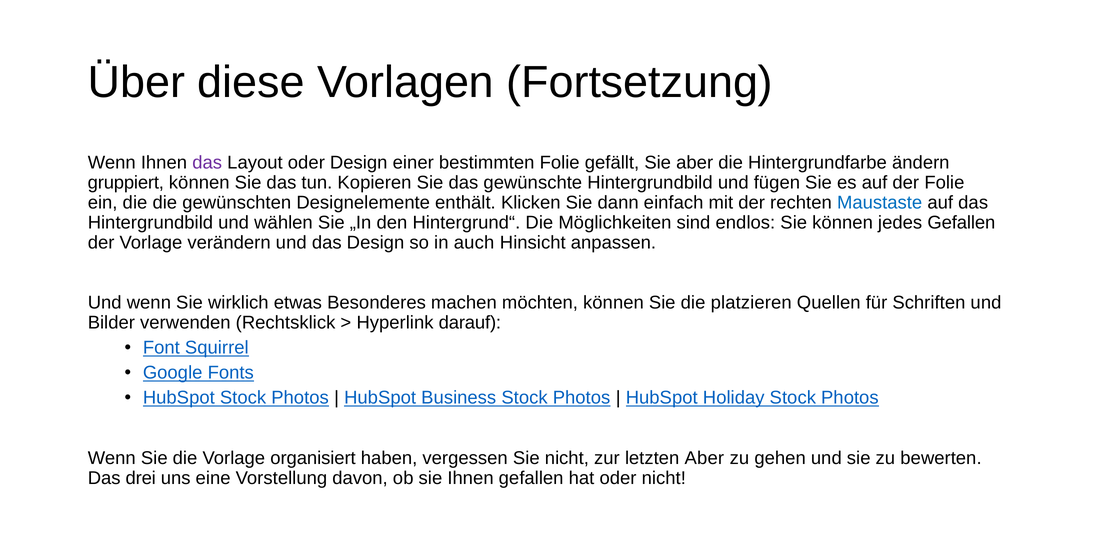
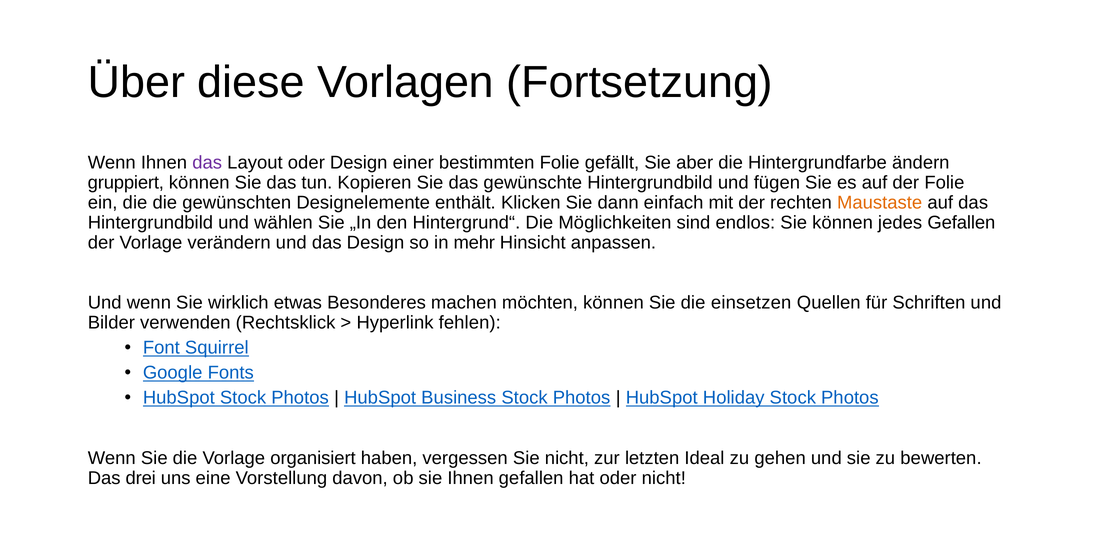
Maustaste colour: blue -> orange (880, 203)
auch: auch -> mehr (474, 242)
platzieren: platzieren -> einsetzen (751, 303)
darauf: darauf -> fehlen (470, 323)
letzten Aber: Aber -> Ideal (704, 458)
